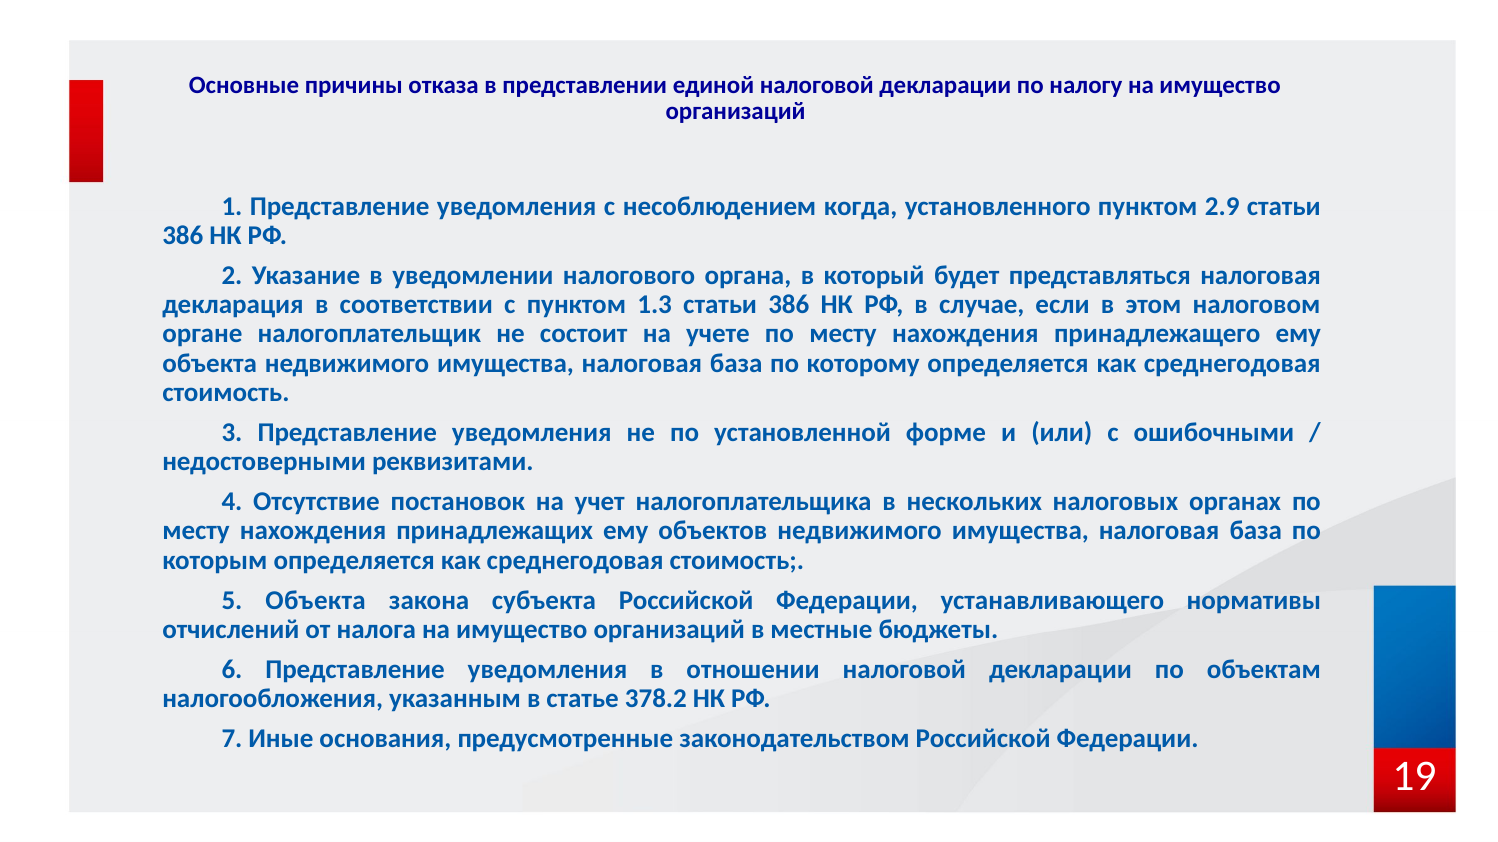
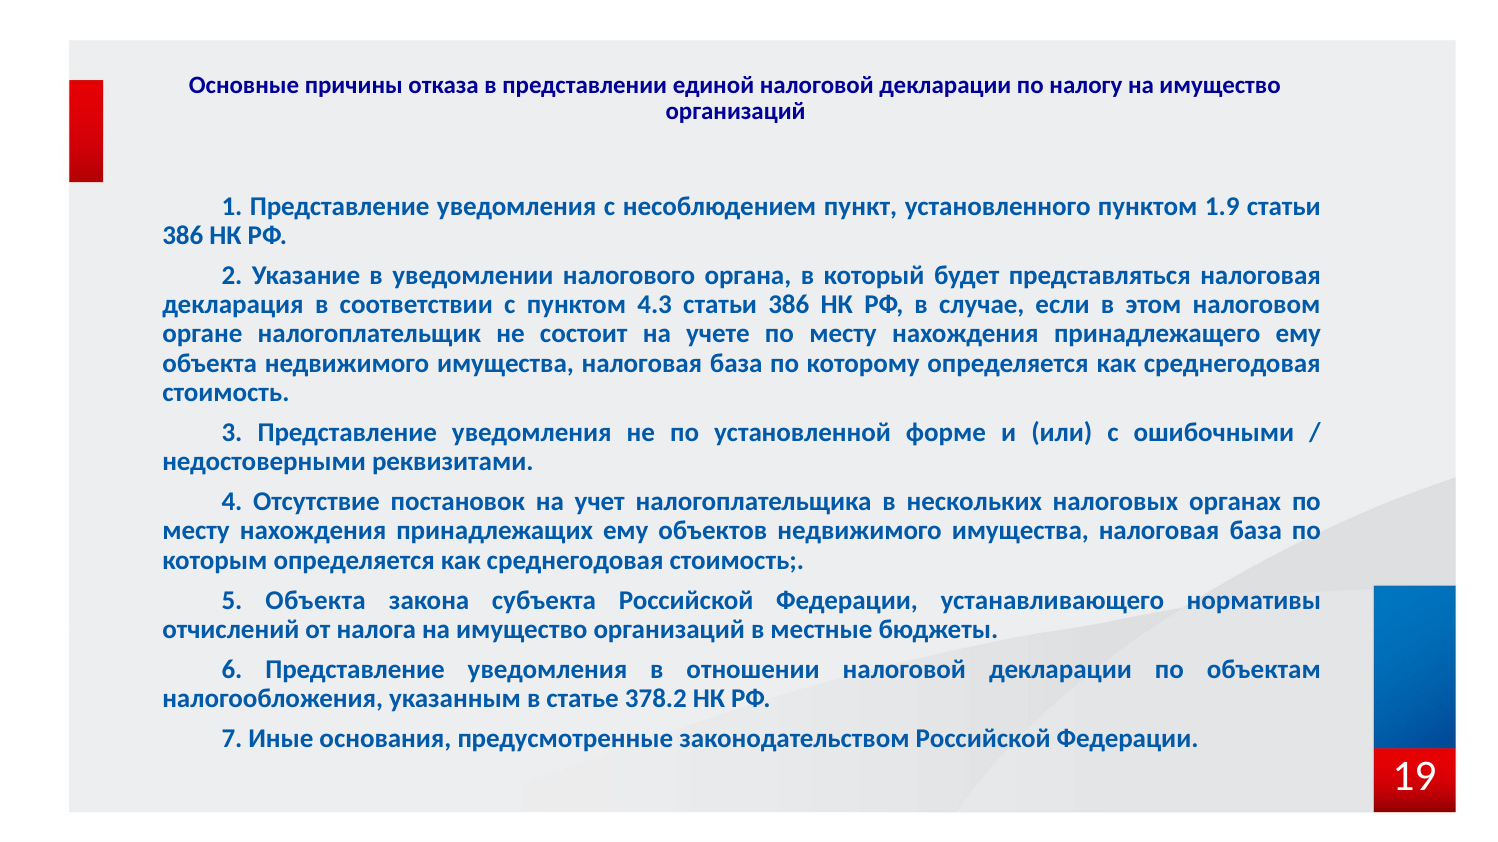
когда: когда -> пункт (860, 206)
2.9: 2.9 -> 1.9 (1222, 206)
1.3: 1.3 -> 4.3 (655, 305)
